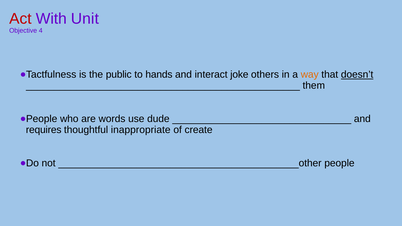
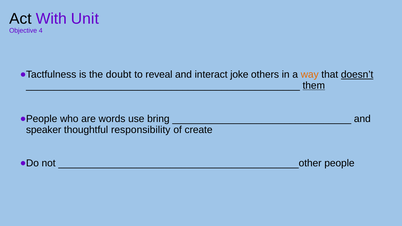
Act colour: red -> black (20, 19)
public: public -> doubt (119, 75)
hands: hands -> reveal (159, 75)
them underline: none -> present (314, 86)
dude: dude -> bring (158, 119)
requires: requires -> speaker (44, 130)
inappropriate: inappropriate -> responsibility (141, 130)
